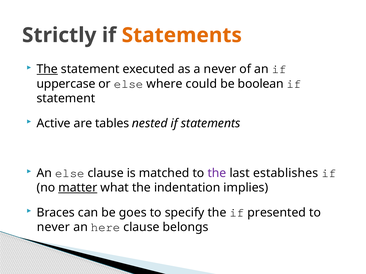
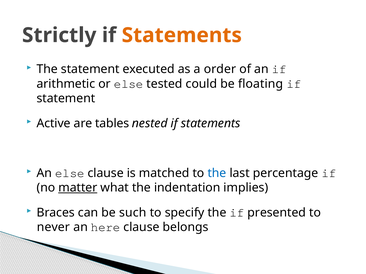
The underline: present -> none (47, 69)
a never: never -> order (220, 69)
uppercase: uppercase -> arithmetic (66, 84)
where: where -> tested (164, 84)
boolean: boolean -> floating (261, 84)
the colour: purple -> blue (217, 173)
establishes: establishes -> percentage (286, 173)
goes: goes -> such (133, 213)
